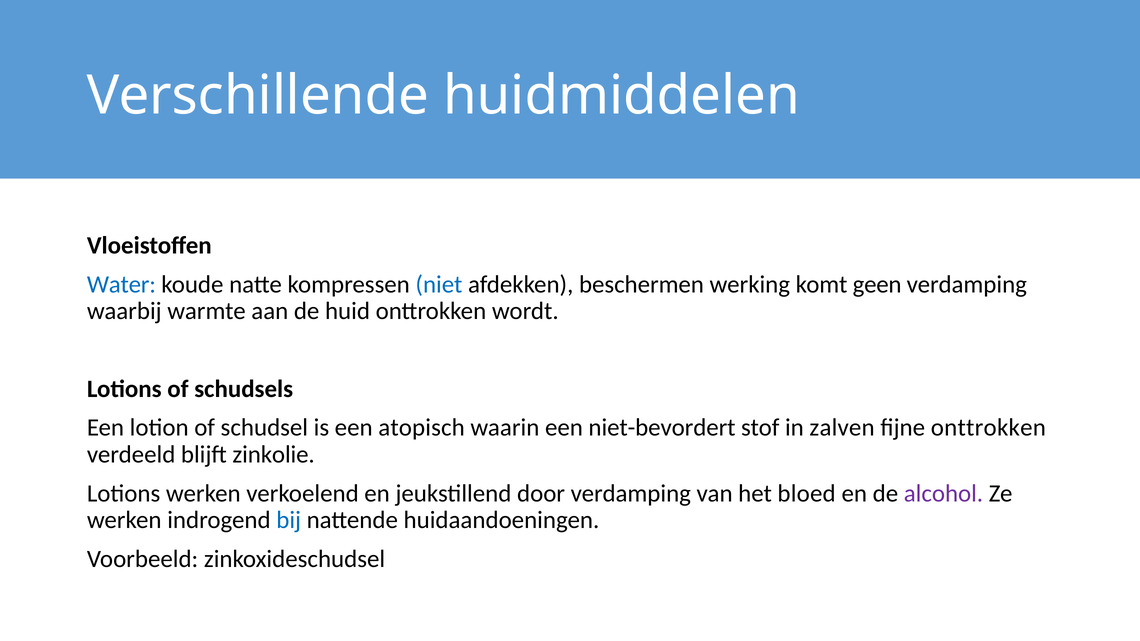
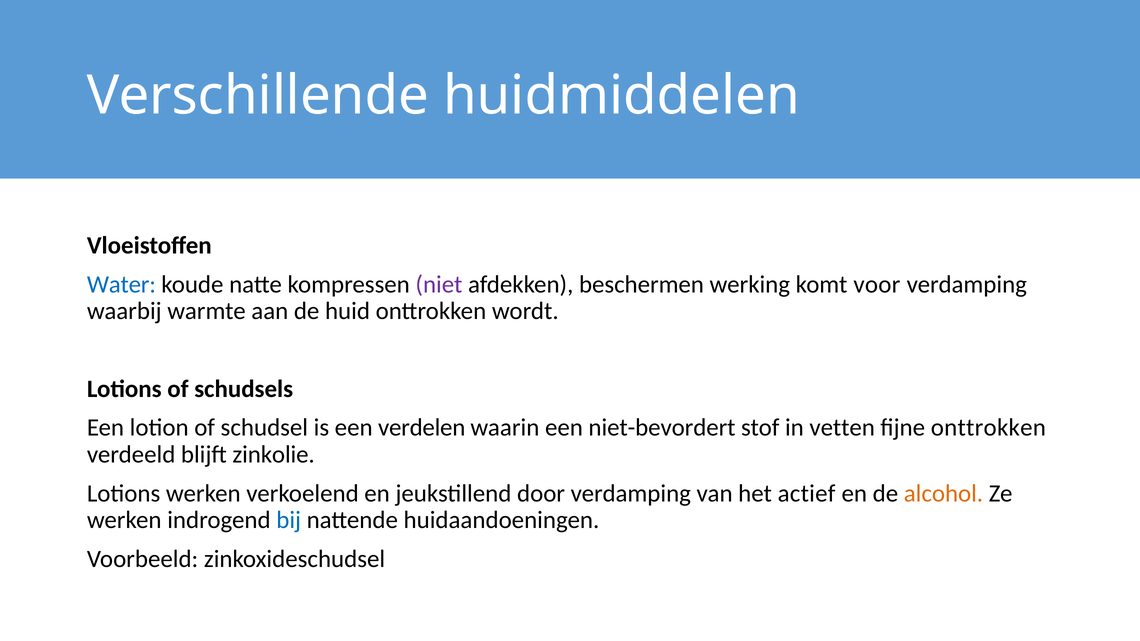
niet colour: blue -> purple (439, 284)
geen: geen -> voor (877, 284)
atopisch: atopisch -> verdelen (422, 428)
zalven: zalven -> vetten (842, 428)
bloed: bloed -> actief (807, 493)
alcohol colour: purple -> orange (943, 493)
